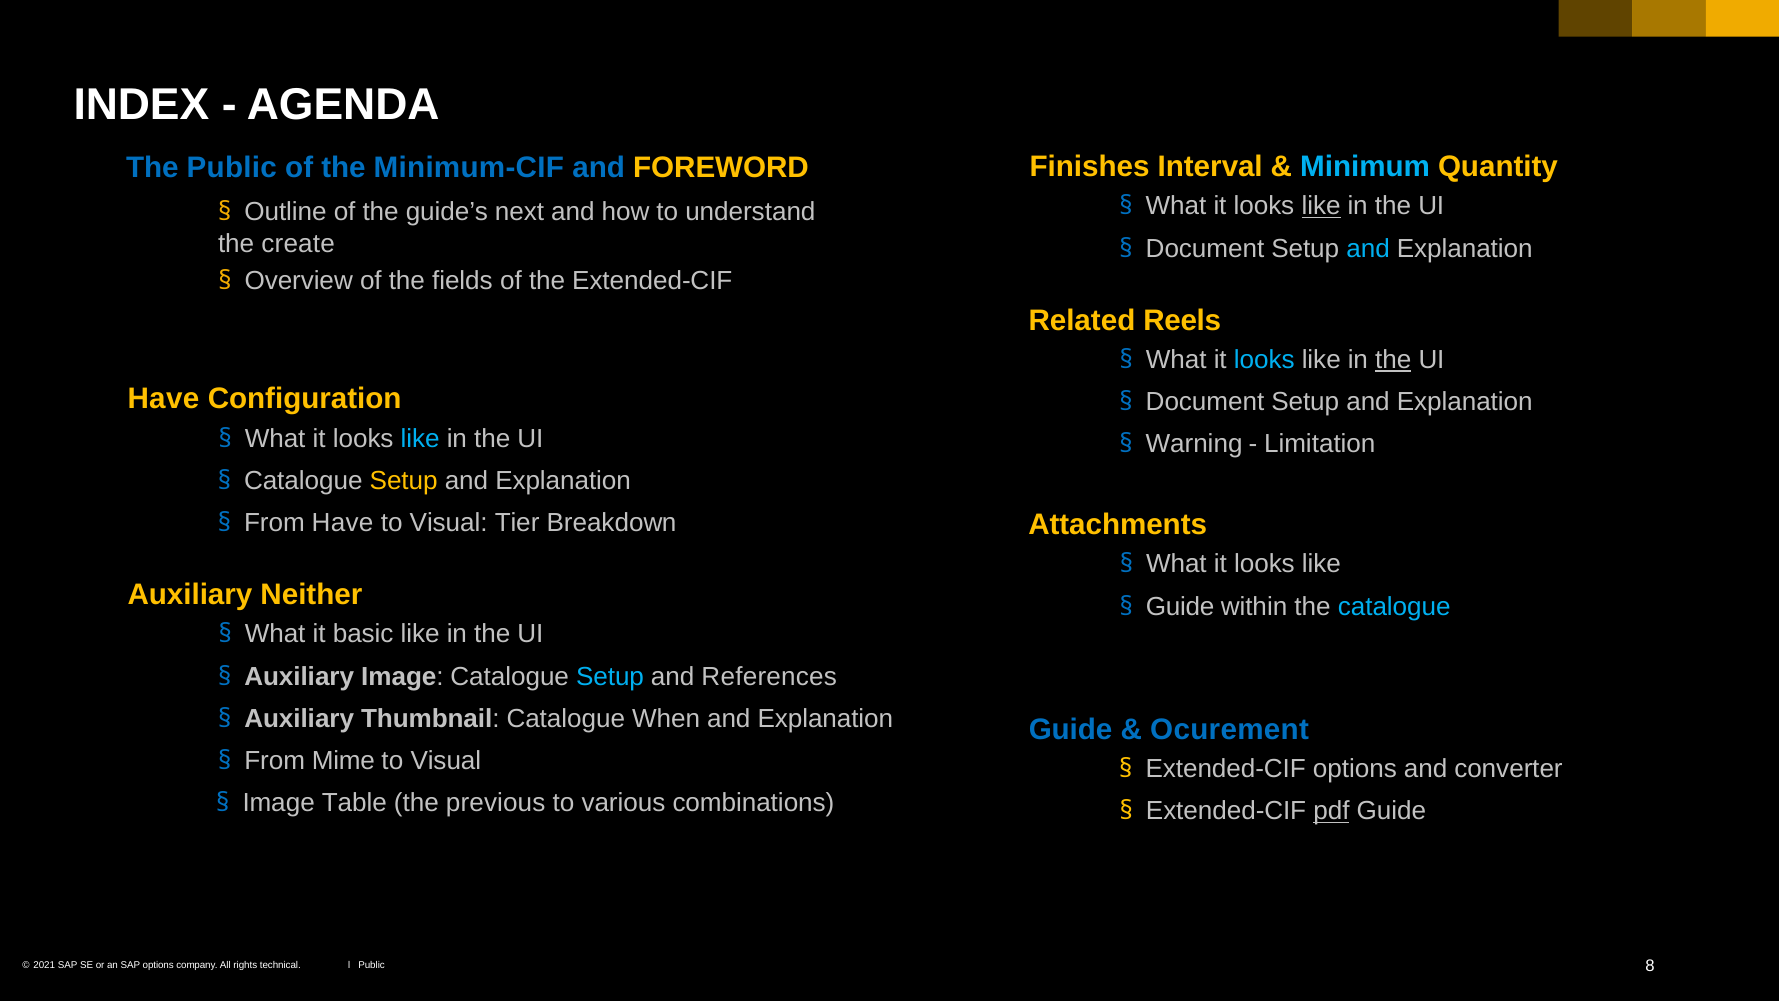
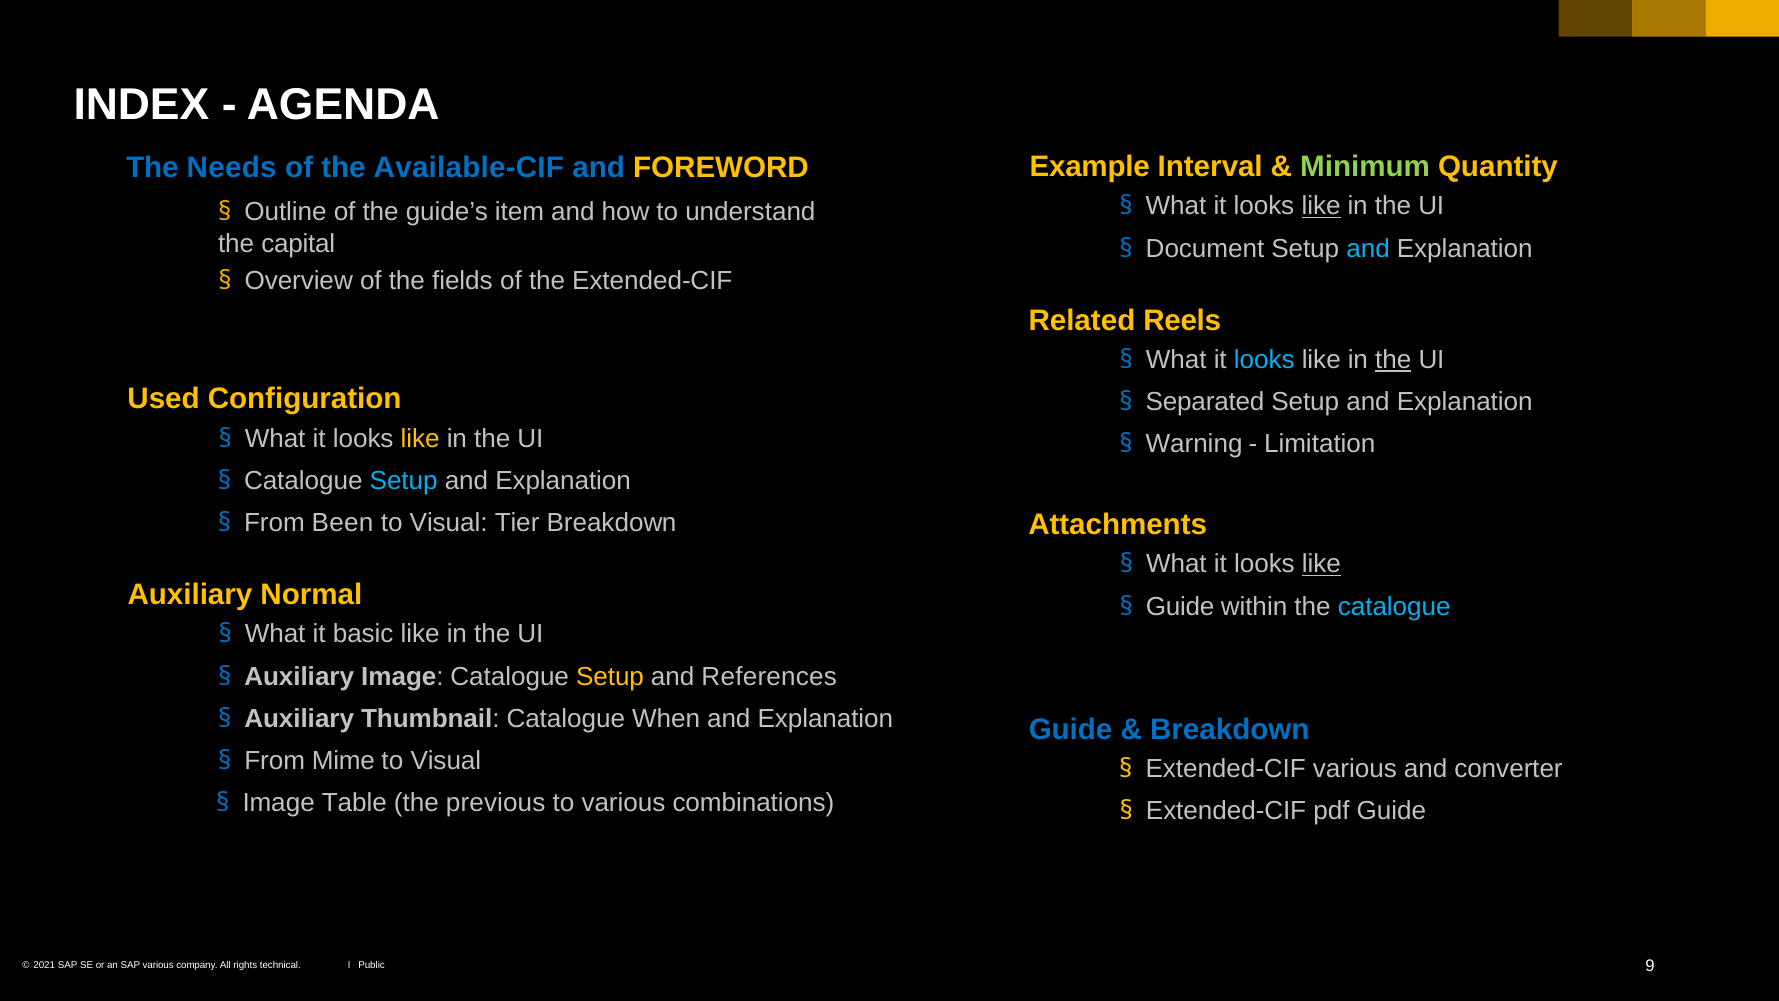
Finishes: Finishes -> Example (1090, 167)
Minimum colour: light blue -> light green (1365, 167)
The Public: Public -> Needs (232, 168)
Minimum-CIF: Minimum-CIF -> Available-CIF (469, 168)
next: next -> item (520, 212)
create: create -> capital (298, 243)
Have: Have -> Used (164, 399)
Document: Document -> Separated (1205, 402)
like colour: light blue -> yellow (420, 438)
Setup colour: yellow -> light blue (404, 480)
Have: Have -> Been (343, 523)
like underline: none -> present (1321, 564)
Neither: Neither -> Normal (311, 595)
Setup colour: light blue -> yellow (610, 676)
Ocurement: Ocurement -> Breakdown (1230, 730)
Extended-CIF options: options -> various (1355, 769)
pdf underline: present -> none (1331, 811)
SAP options: options -> various (158, 965)
8: 8 -> 9 (1650, 966)
